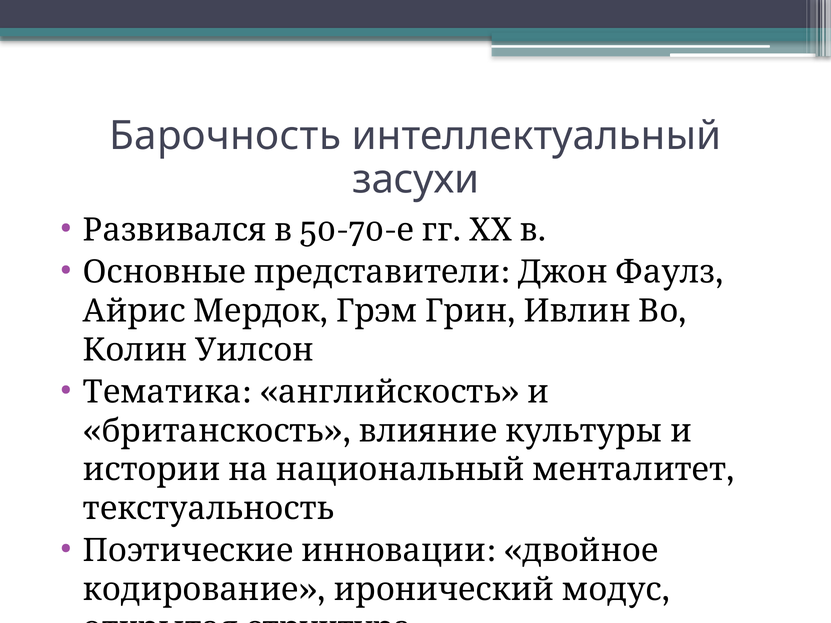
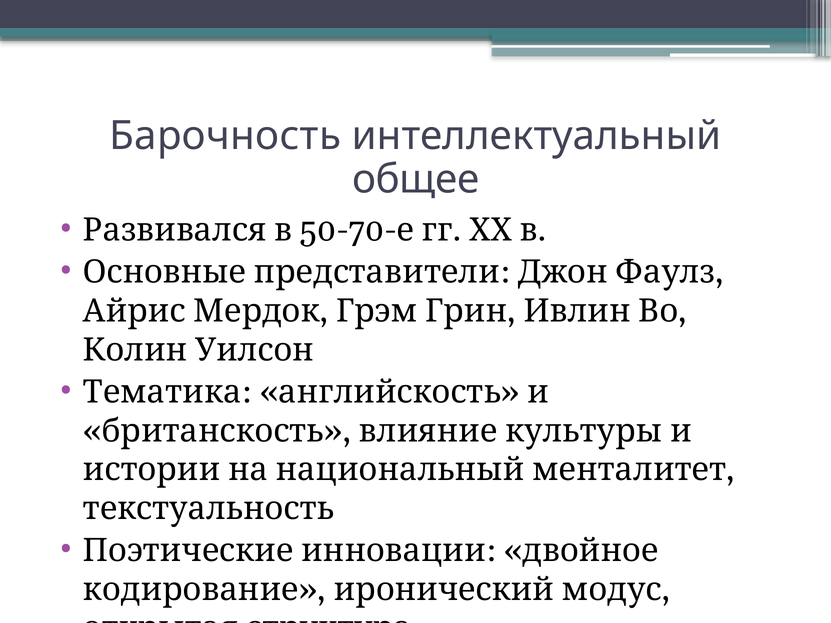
засухи: засухи -> общее (416, 179)
